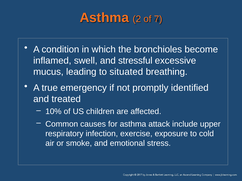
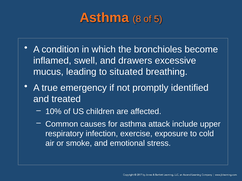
2: 2 -> 8 (137, 19)
7: 7 -> 5 (158, 19)
stressful: stressful -> drawers (135, 61)
